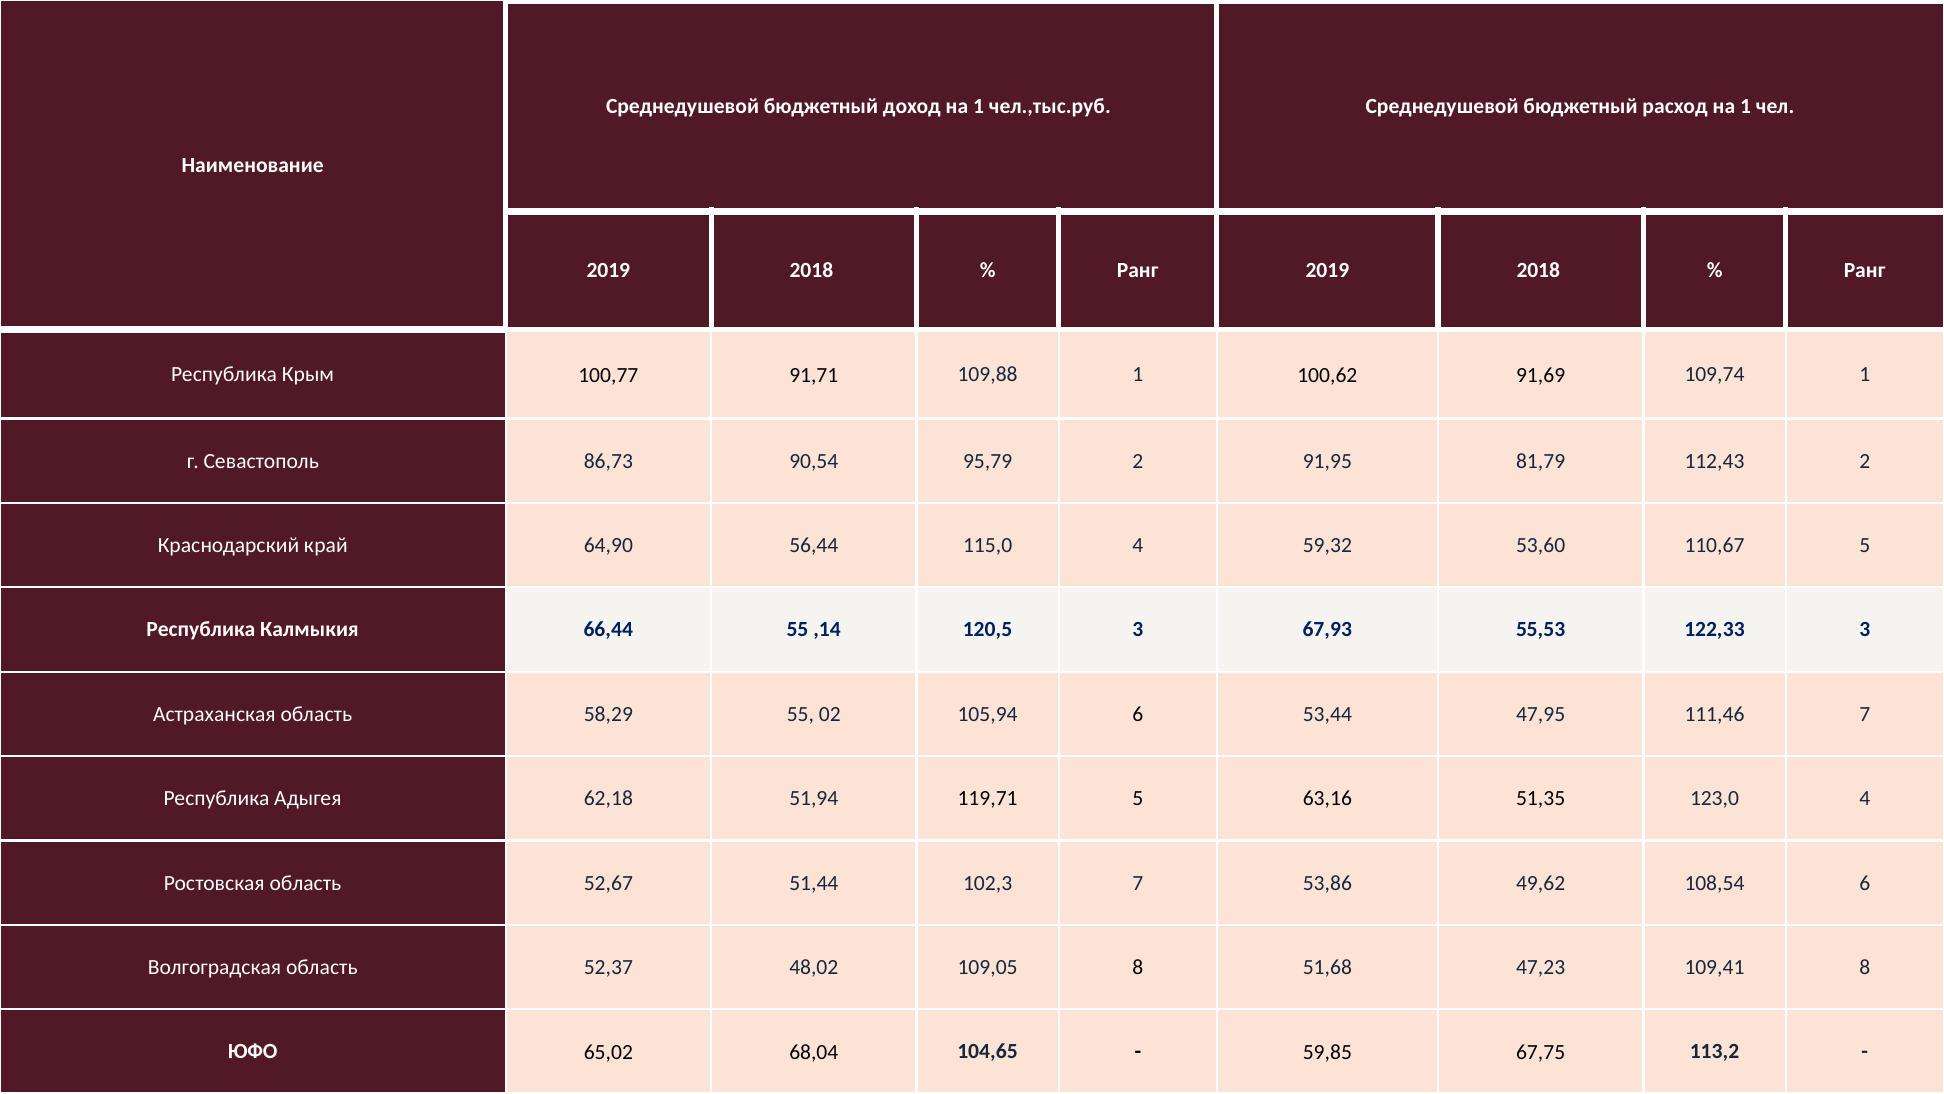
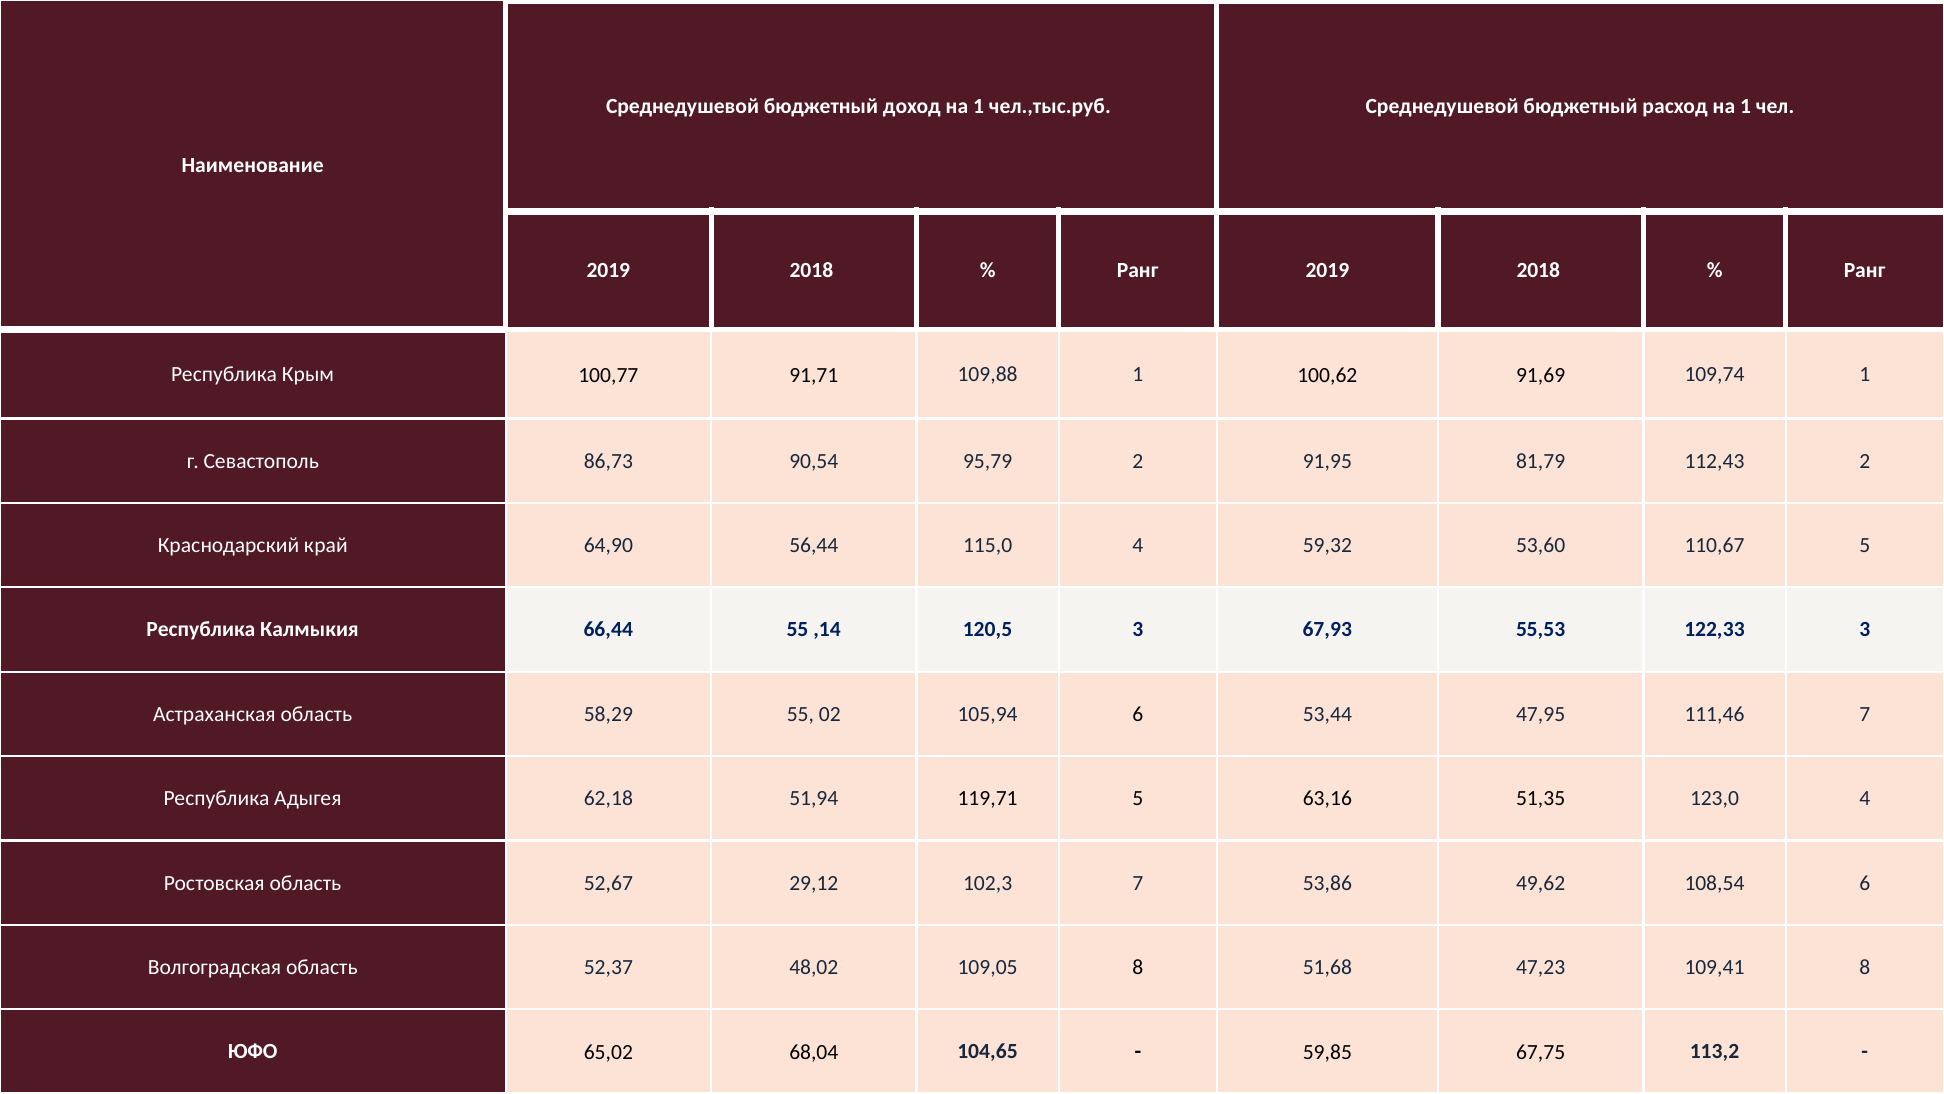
51,44: 51,44 -> 29,12 (814, 883)
